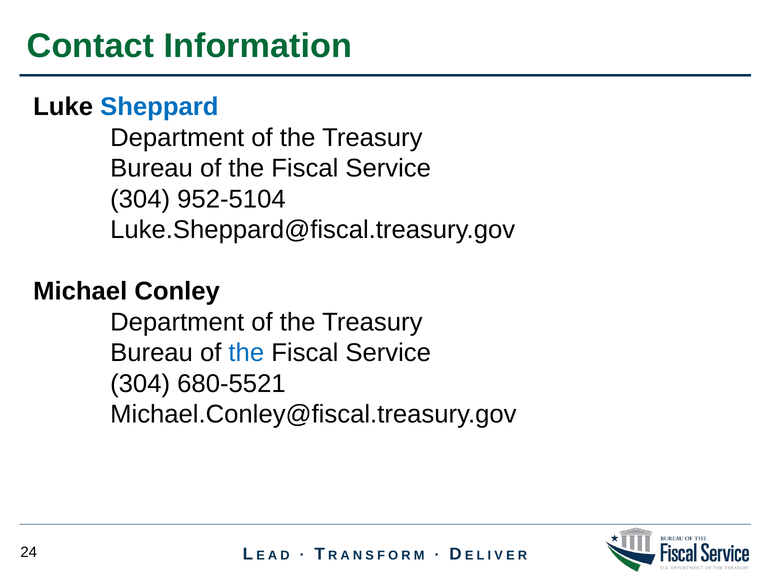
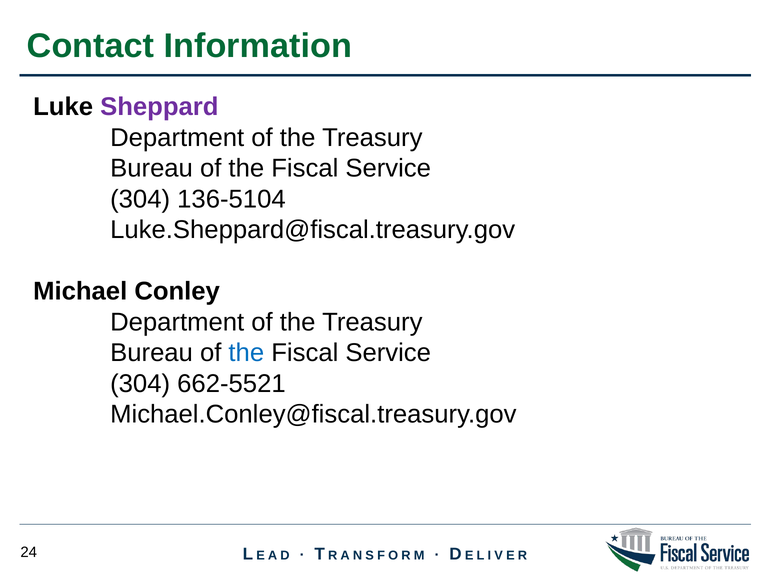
Sheppard colour: blue -> purple (159, 107)
952-5104: 952-5104 -> 136-5104 (231, 199)
680-5521: 680-5521 -> 662-5521 (231, 384)
